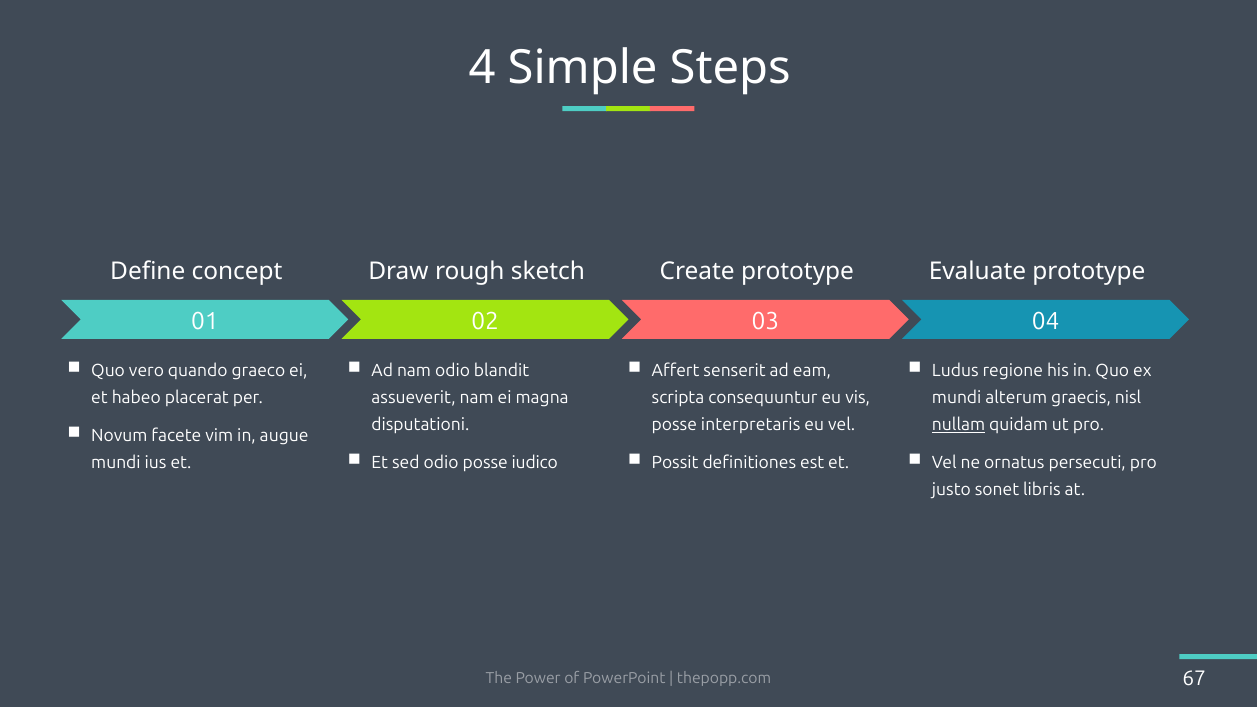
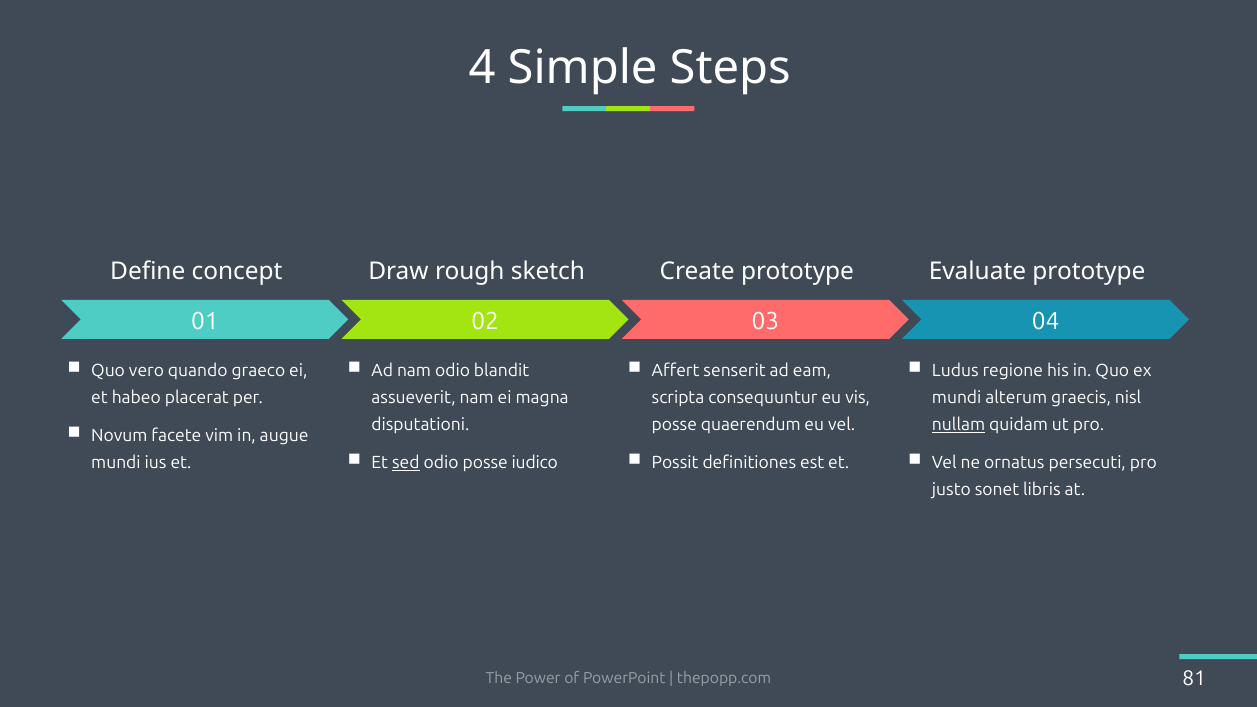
interpretaris: interpretaris -> quaerendum (751, 425)
sed underline: none -> present (406, 463)
67: 67 -> 81 (1194, 678)
